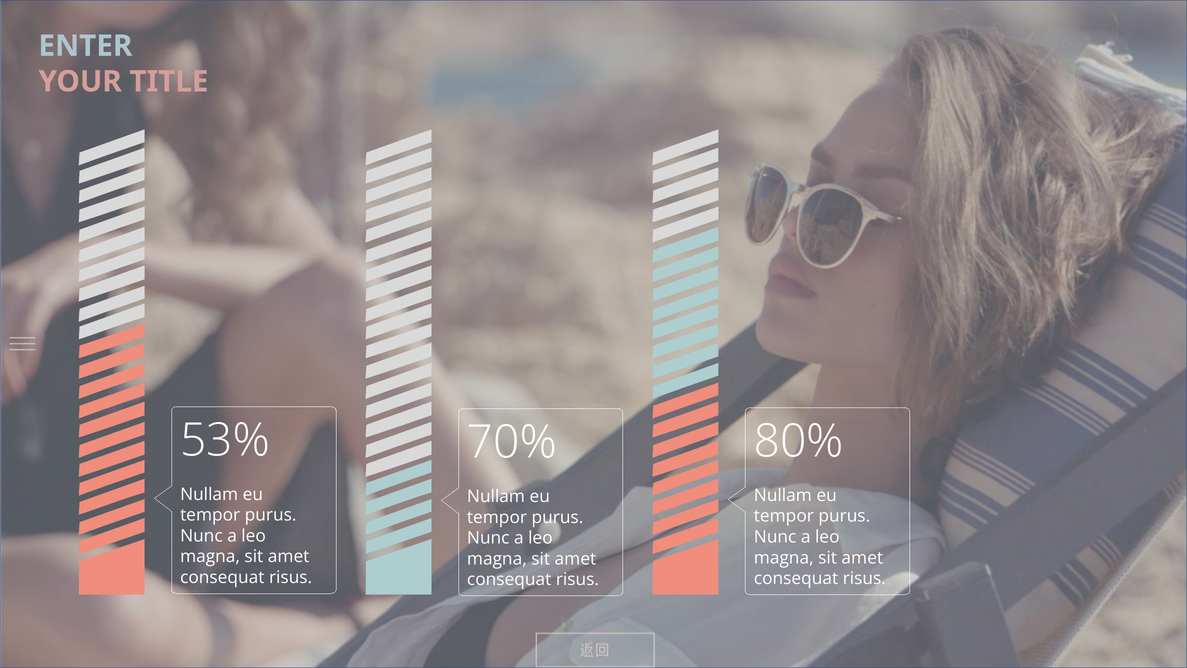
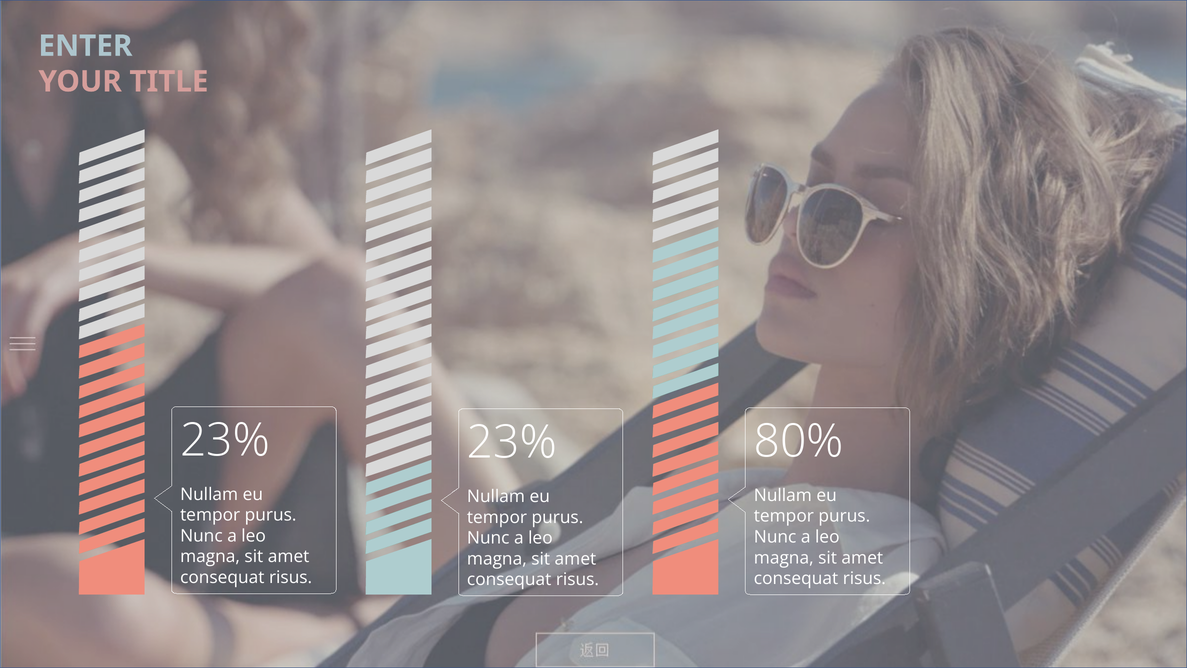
53%: 53% -> 23% (225, 440)
70%: 70% -> 23% (512, 442)
